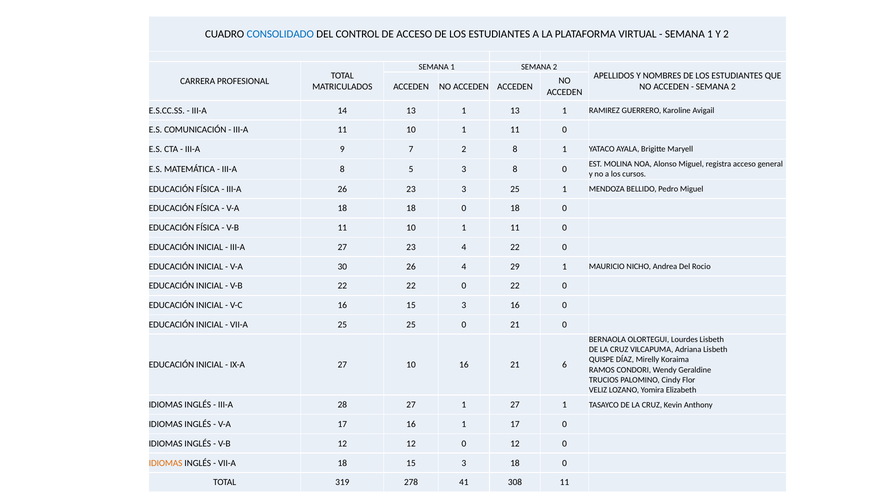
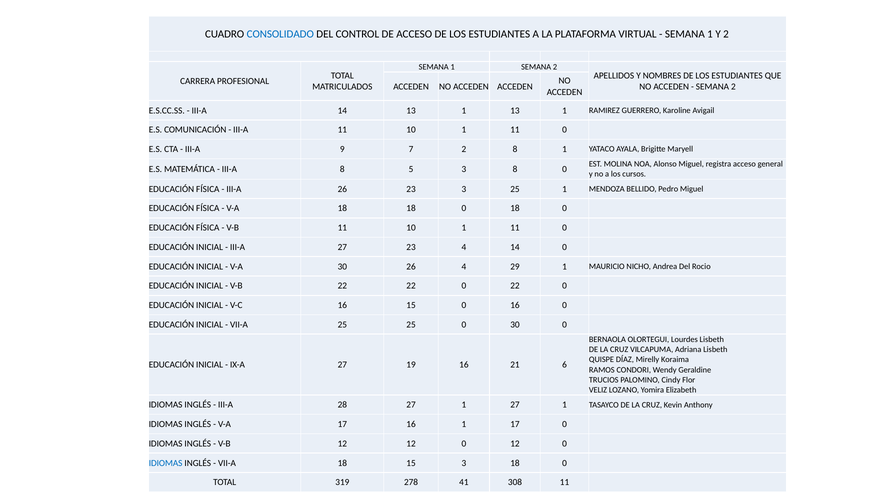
4 22: 22 -> 14 (515, 247)
16 15 3: 3 -> 0 (464, 305)
0 21: 21 -> 30 (515, 325)
27 10: 10 -> 19 (411, 365)
IDIOMAS colour: orange -> blue (166, 463)
